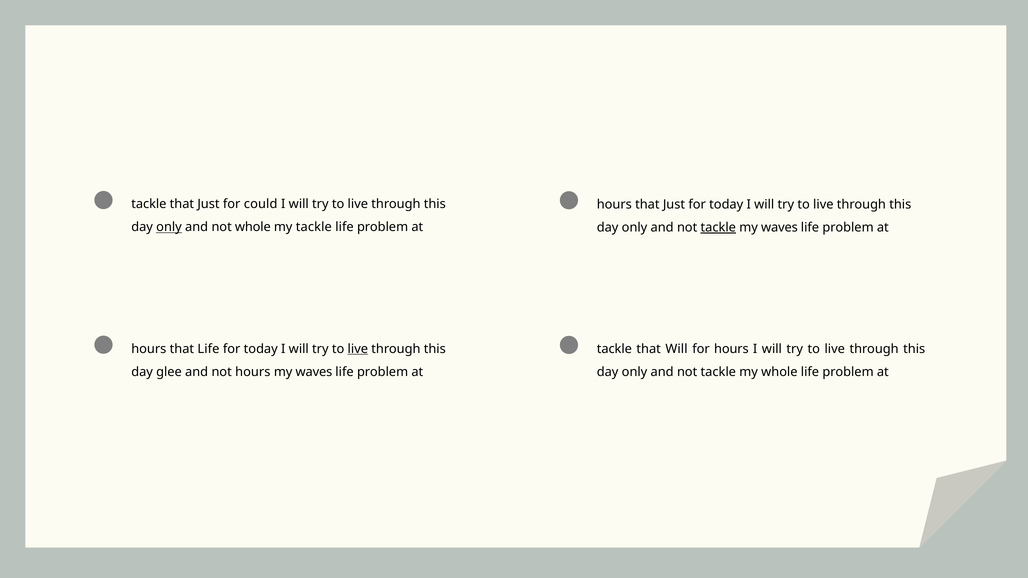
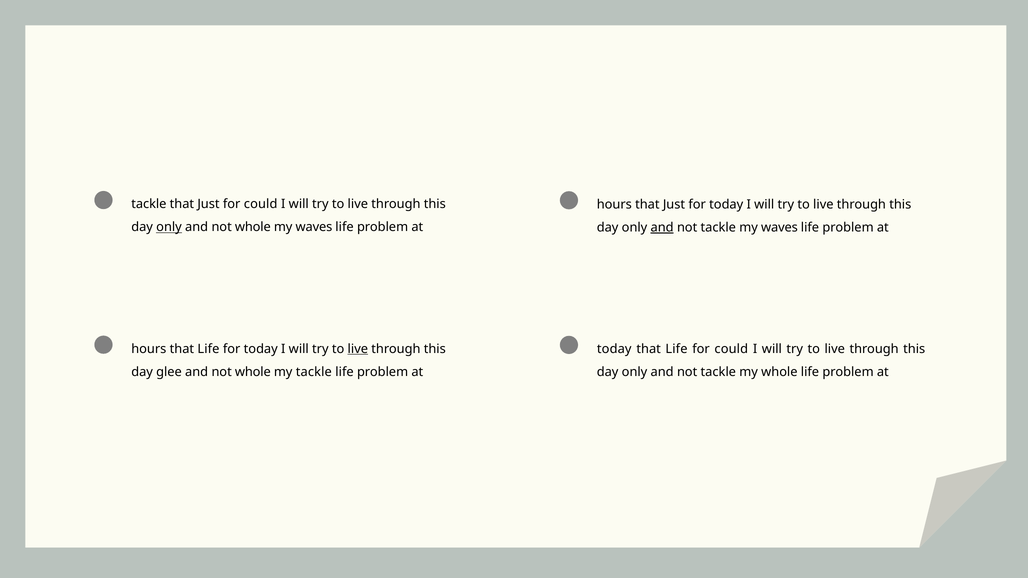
tackle: tackle -> waves (314, 227)
and underline: none -> present (662, 228)
tackle underline: present -> none (718, 228)
tackle: tackle -> today (614, 349)
Will: Will -> Life (676, 349)
hours: hours -> could (731, 349)
hours: hours -> whole (253, 372)
waves: waves -> tackle (314, 372)
